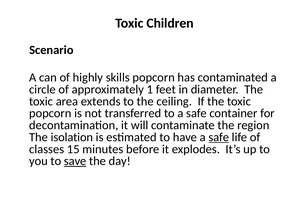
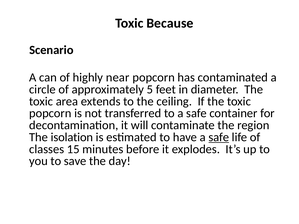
Children: Children -> Because (170, 23)
skills: skills -> near (118, 78)
1: 1 -> 5 (150, 89)
save underline: present -> none (75, 161)
